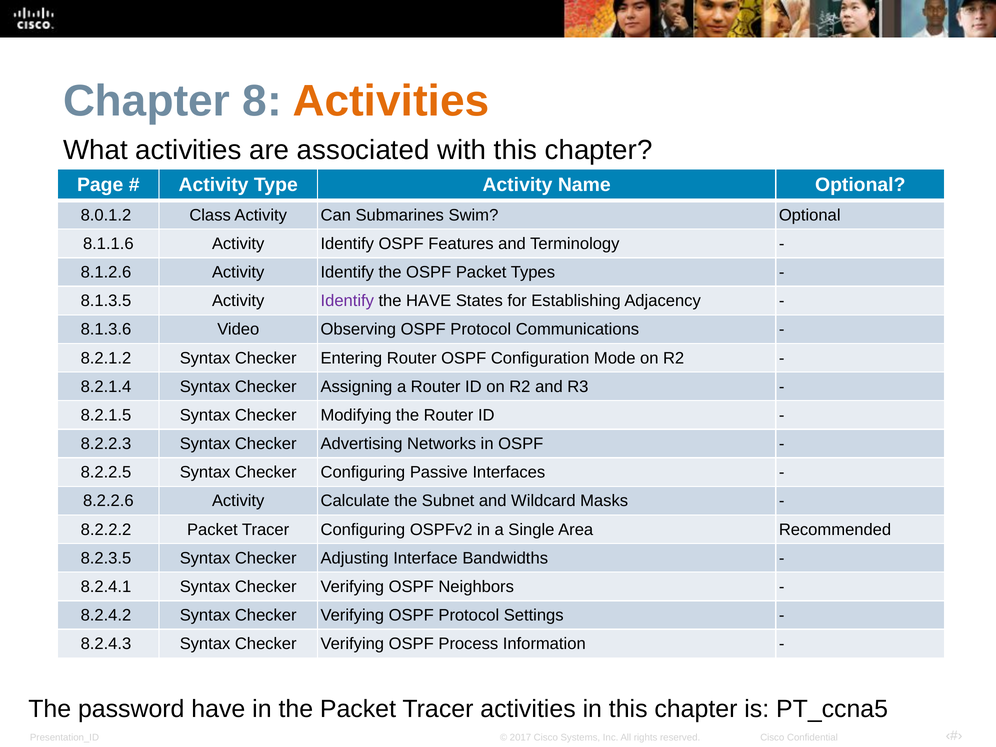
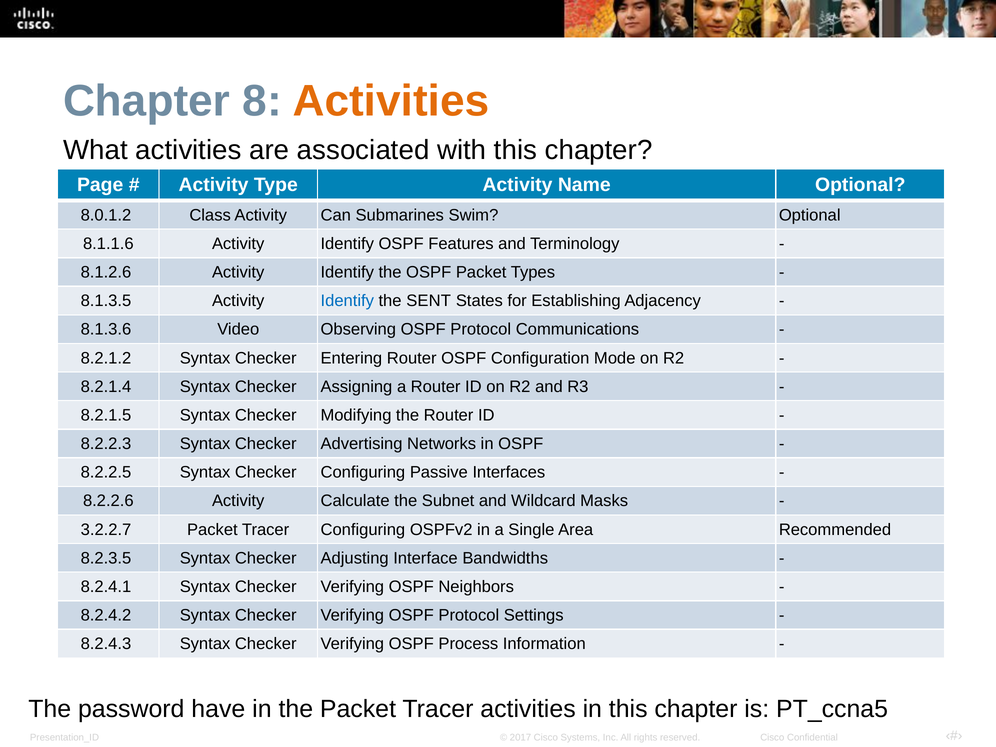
Identify colour: purple -> blue (347, 301)
the HAVE: HAVE -> SENT (429, 301)
8.2.2.2: 8.2.2.2 -> 3.2.2.7 (106, 530)
